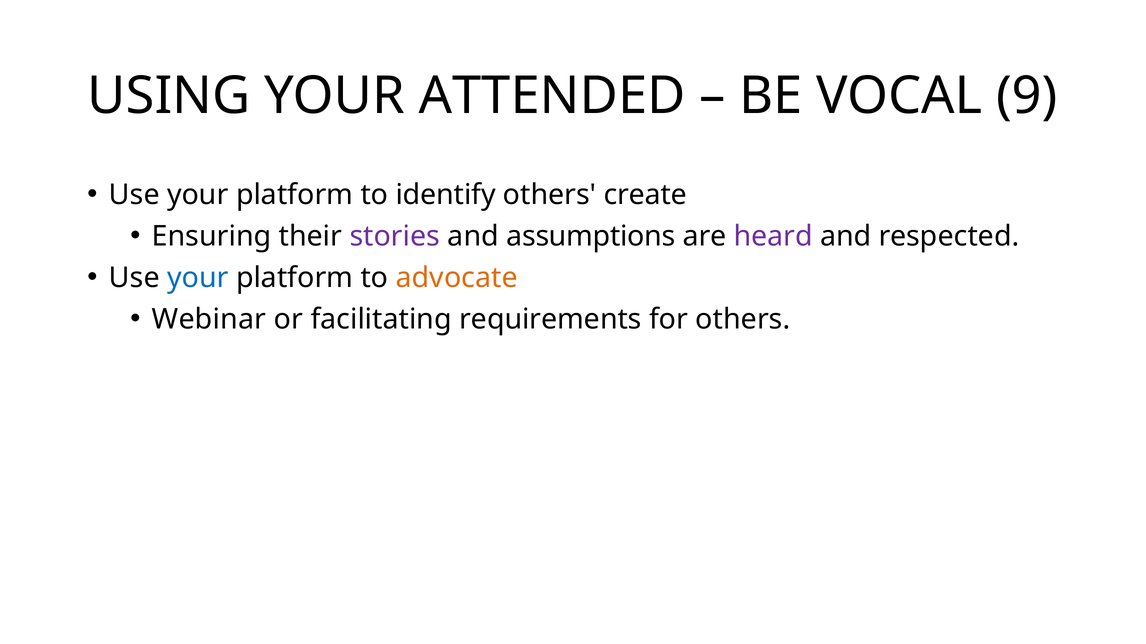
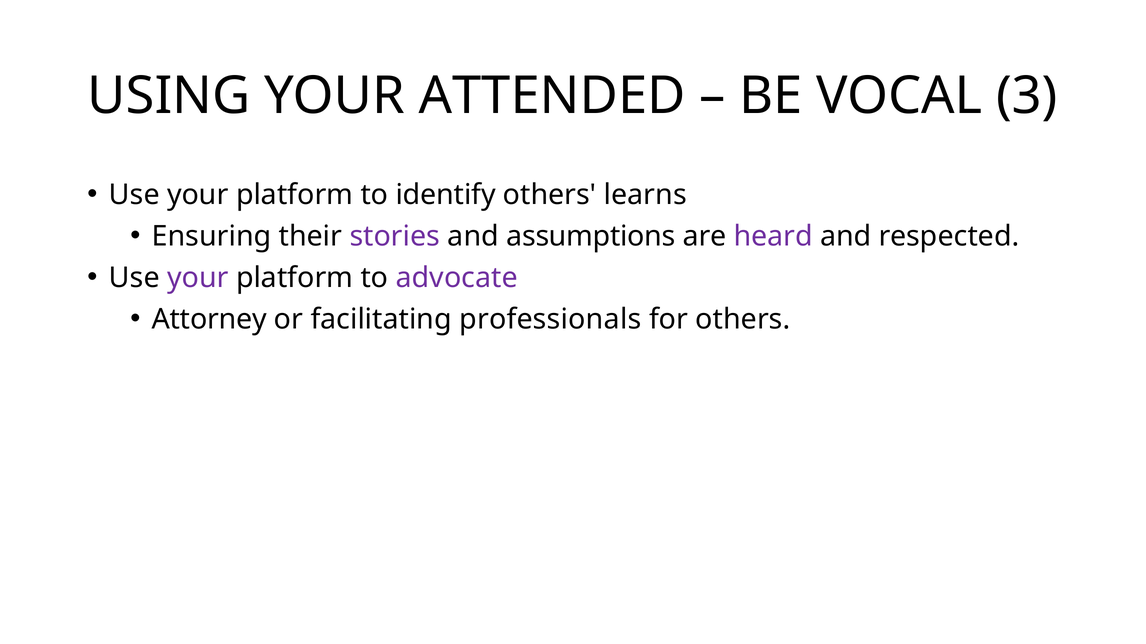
9: 9 -> 3 (1027, 96)
create: create -> learns (645, 195)
your colour: blue -> purple (198, 278)
advocate colour: orange -> purple (457, 278)
Webinar: Webinar -> Attorney (209, 320)
requirements: requirements -> professionals (550, 320)
